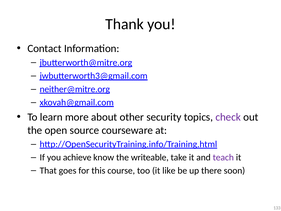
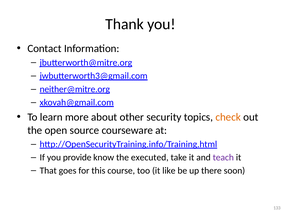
check colour: purple -> orange (228, 117)
achieve: achieve -> provide (77, 157)
writeable: writeable -> executed (150, 157)
